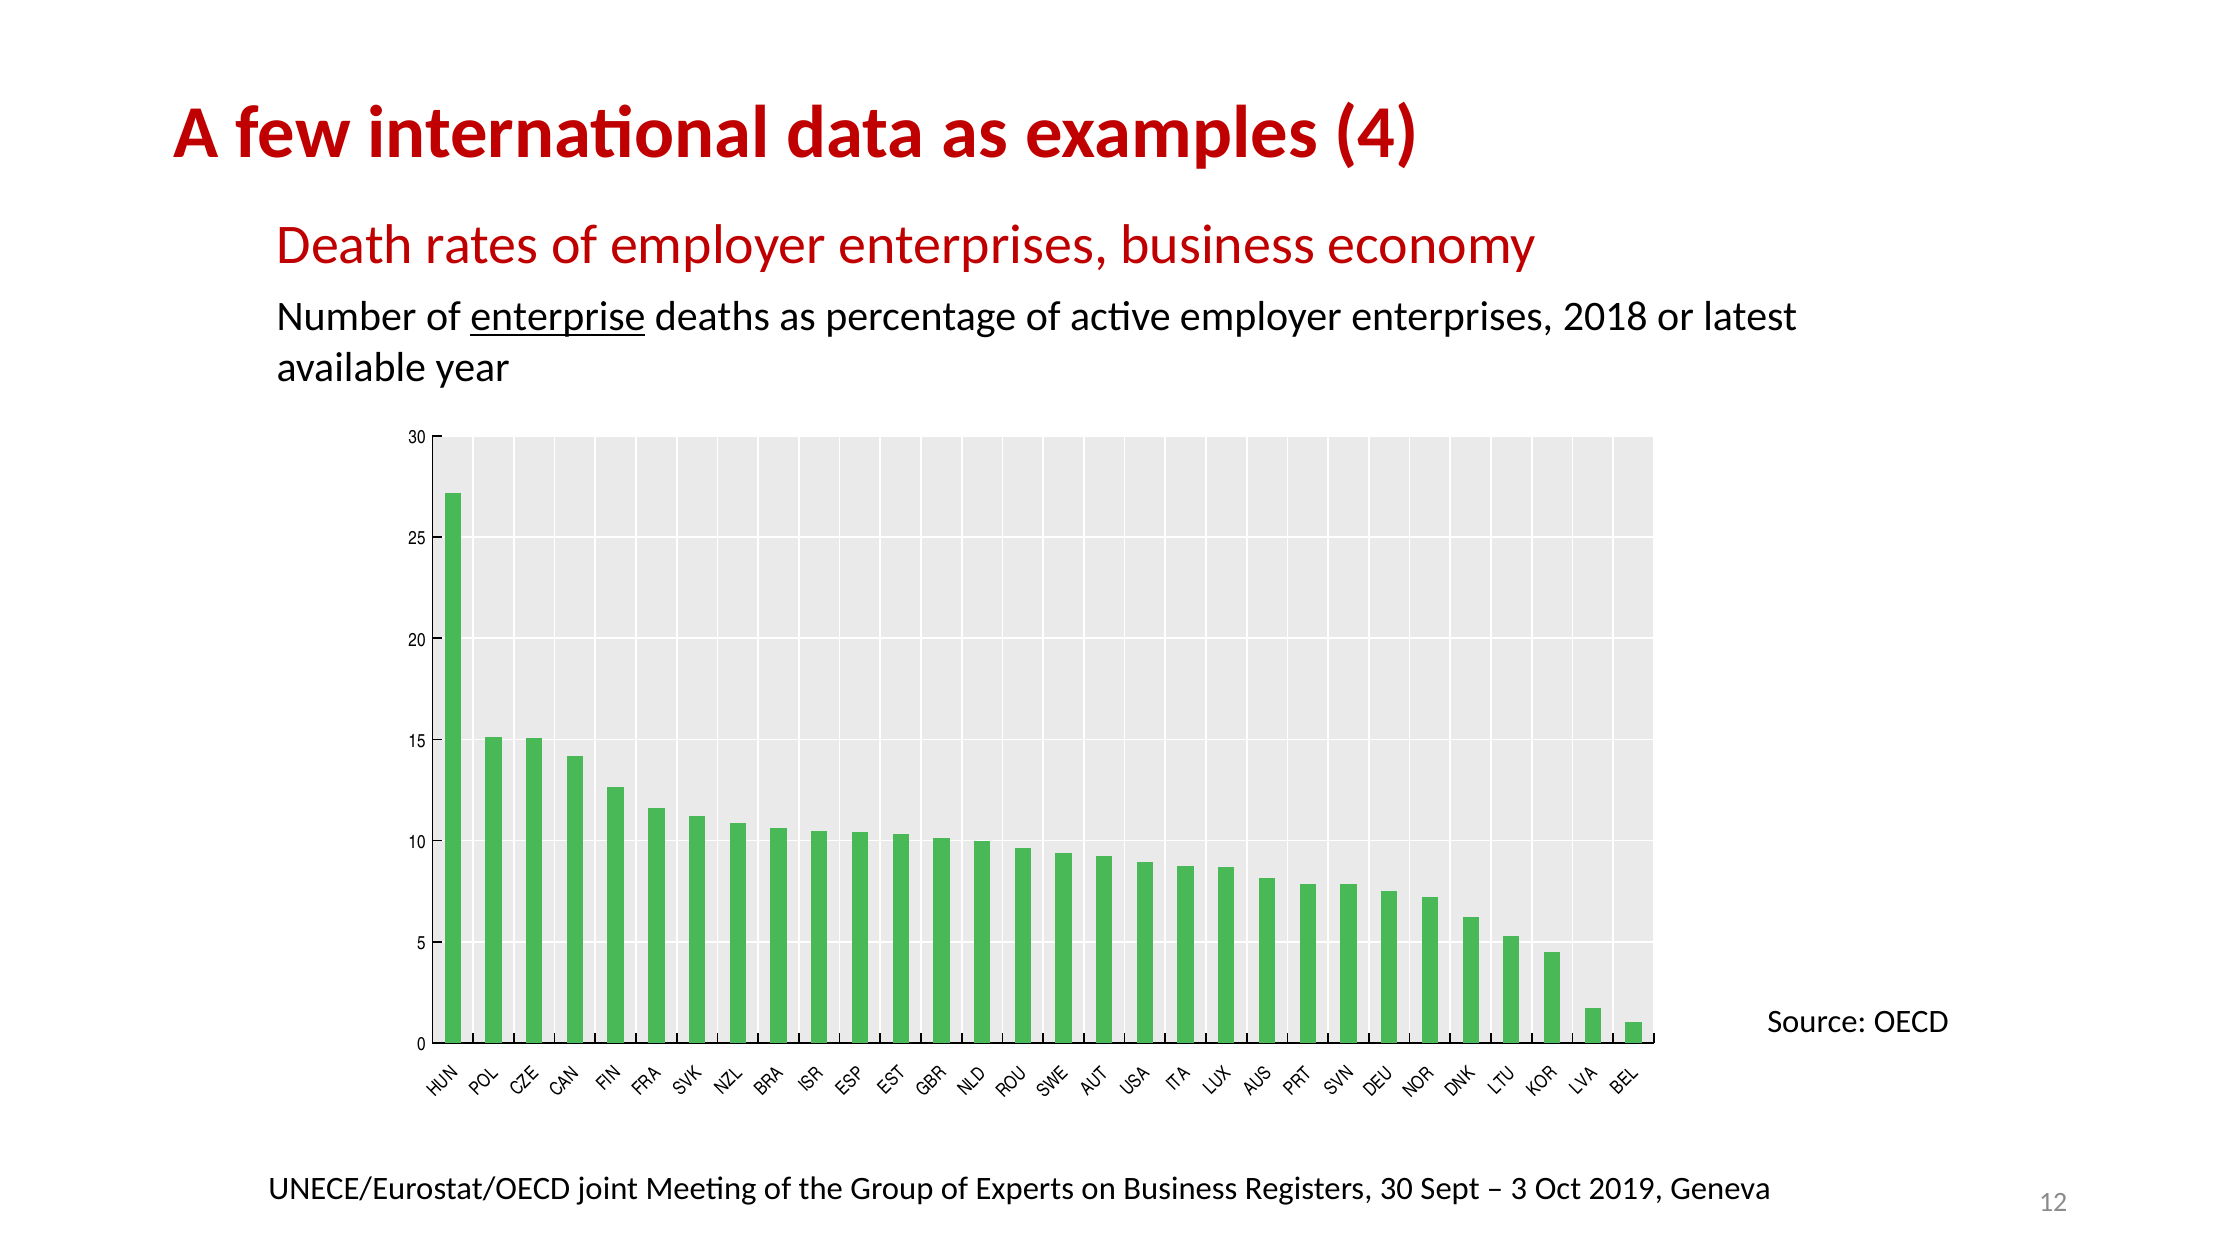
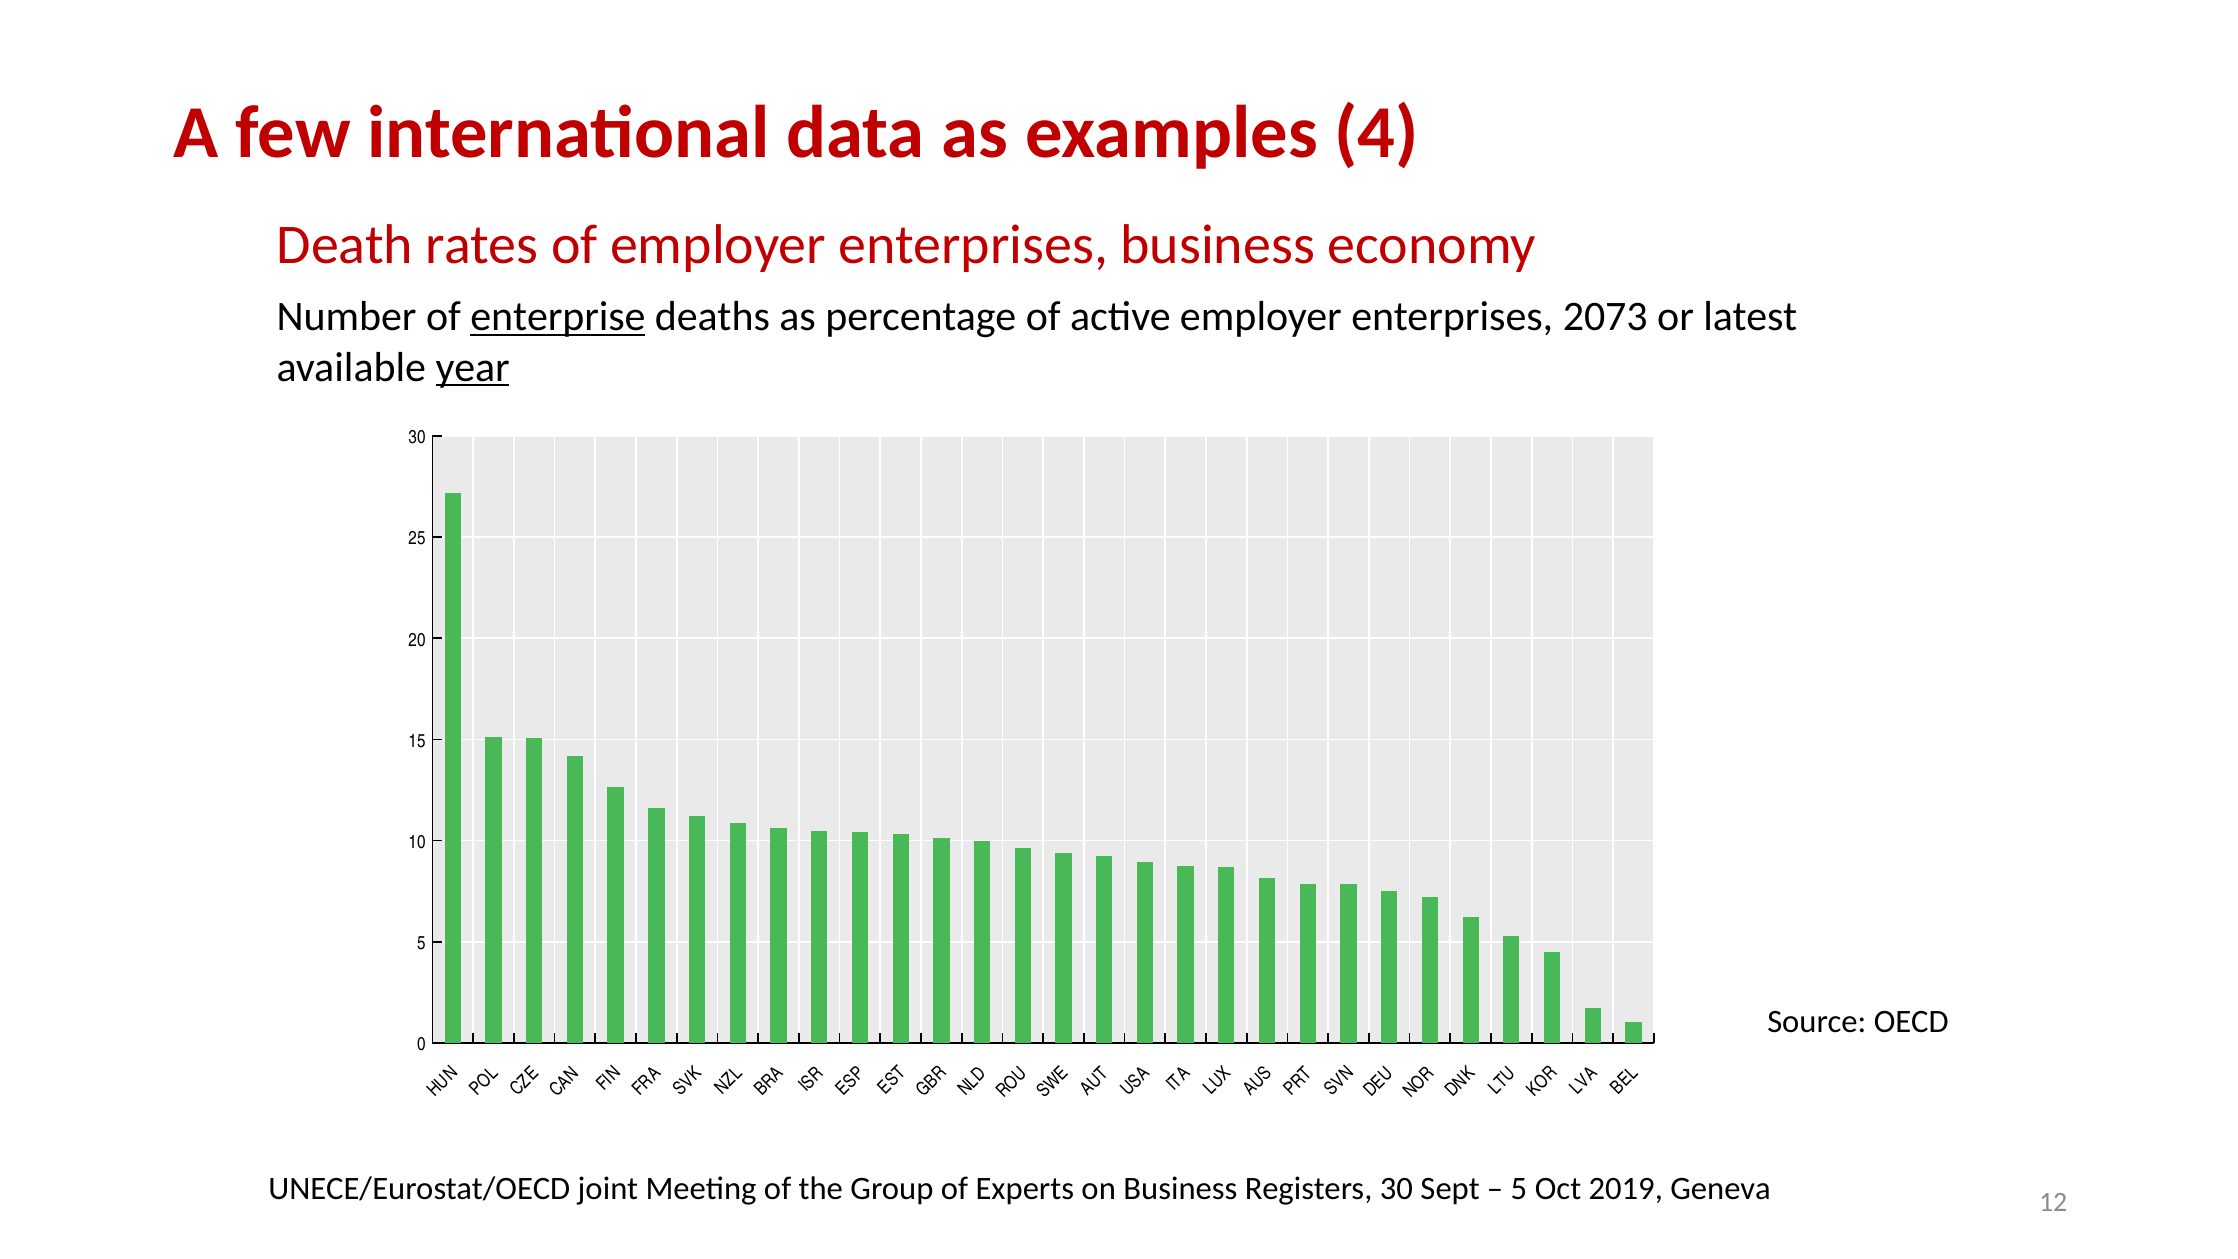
2018: 2018 -> 2073 (1605, 317)
year underline: none -> present (473, 367)
3: 3 -> 5 (1519, 1189)
